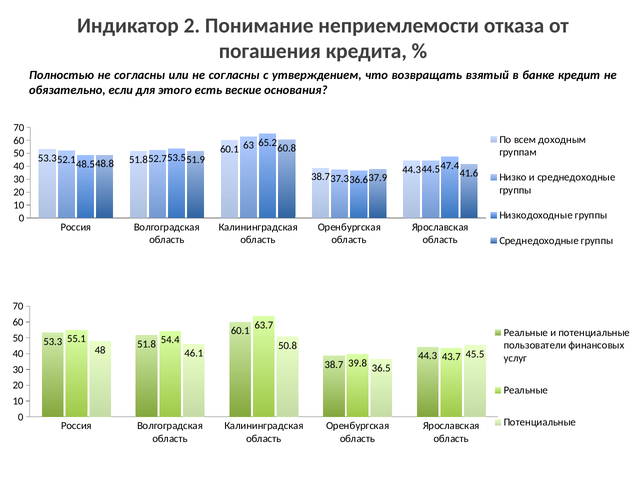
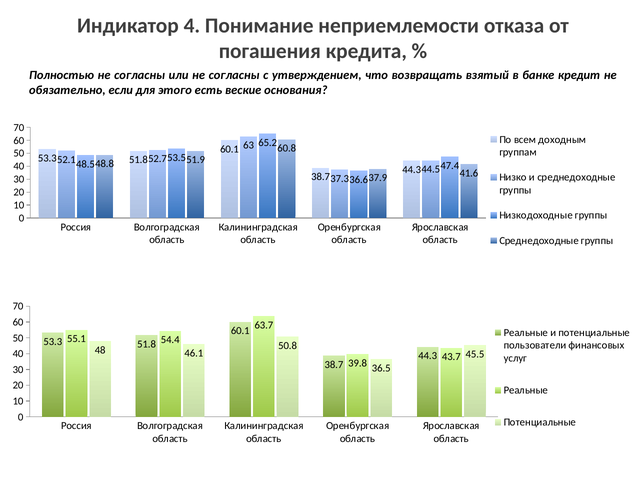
2: 2 -> 4 (192, 26)
